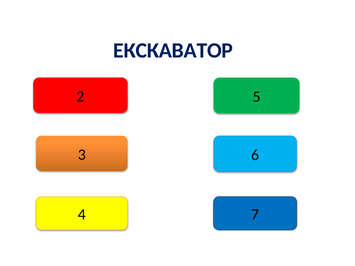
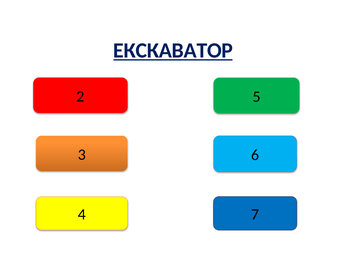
ЕКСКАВАТОР underline: none -> present (173, 51)
